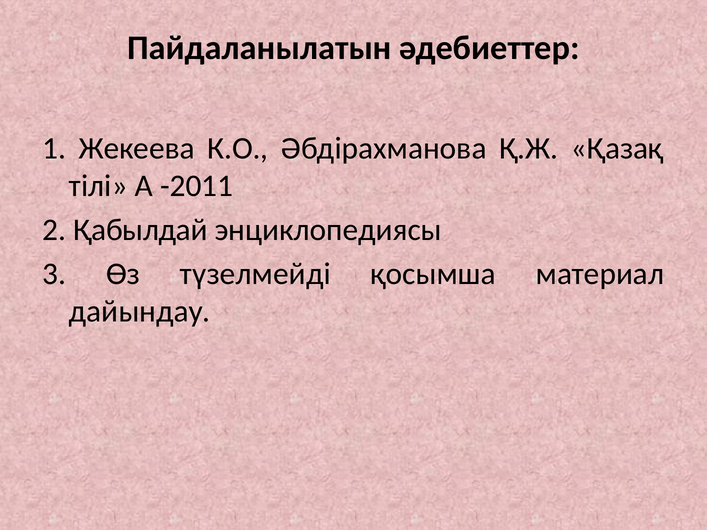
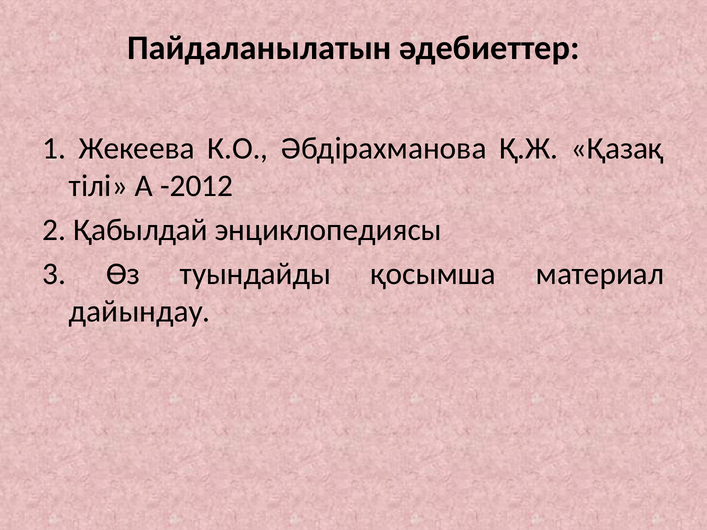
-2011: -2011 -> -2012 (197, 186)
түзелмейді: түзелмейді -> туындайды (256, 274)
